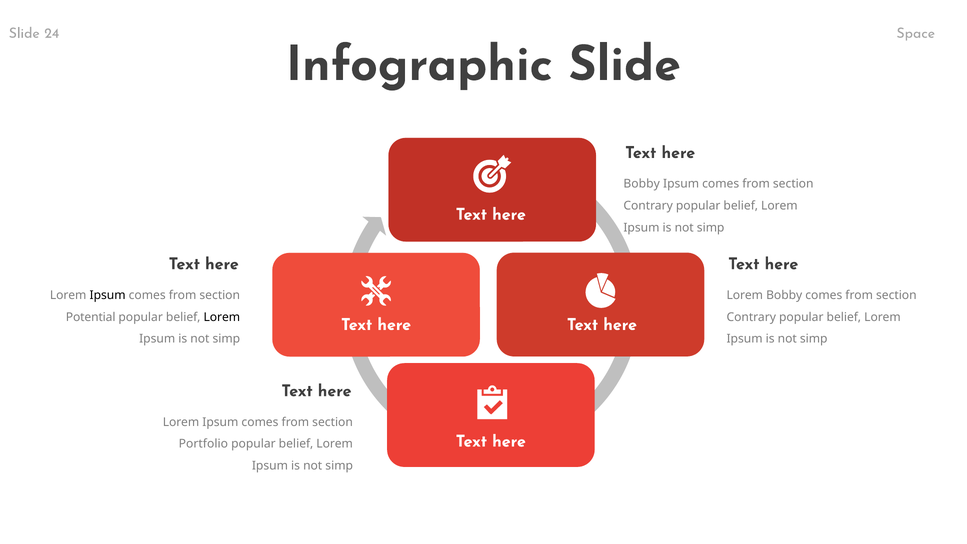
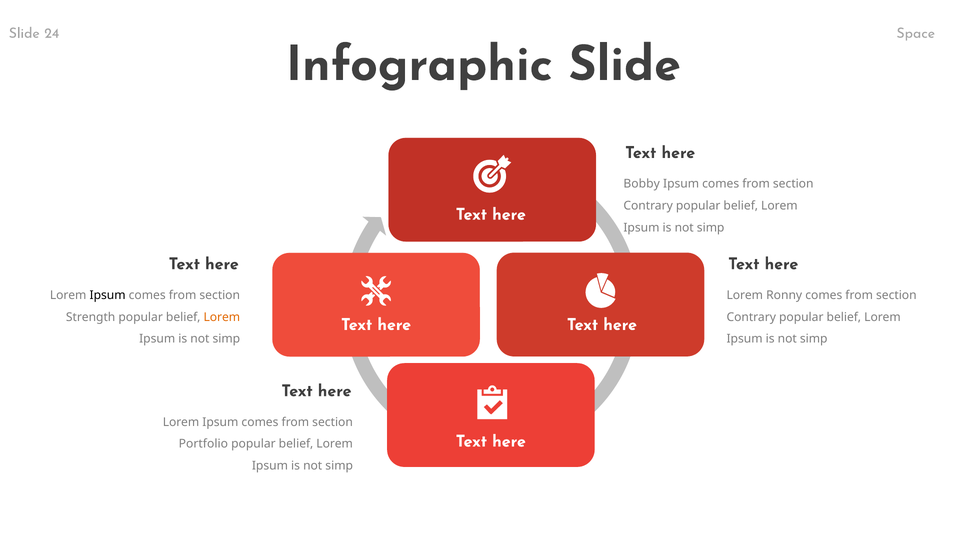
Lorem Bobby: Bobby -> Ronny (784, 295)
Potential: Potential -> Strength (91, 317)
Lorem colour: black -> orange (222, 317)
